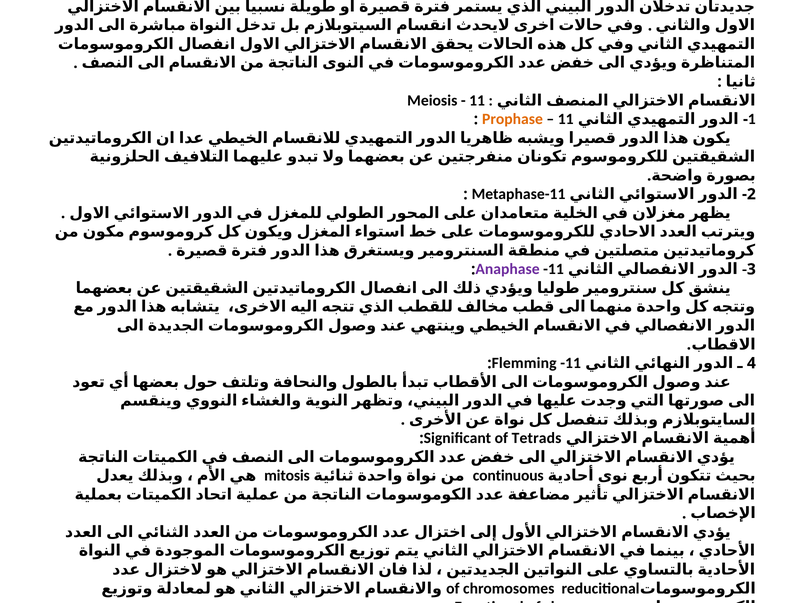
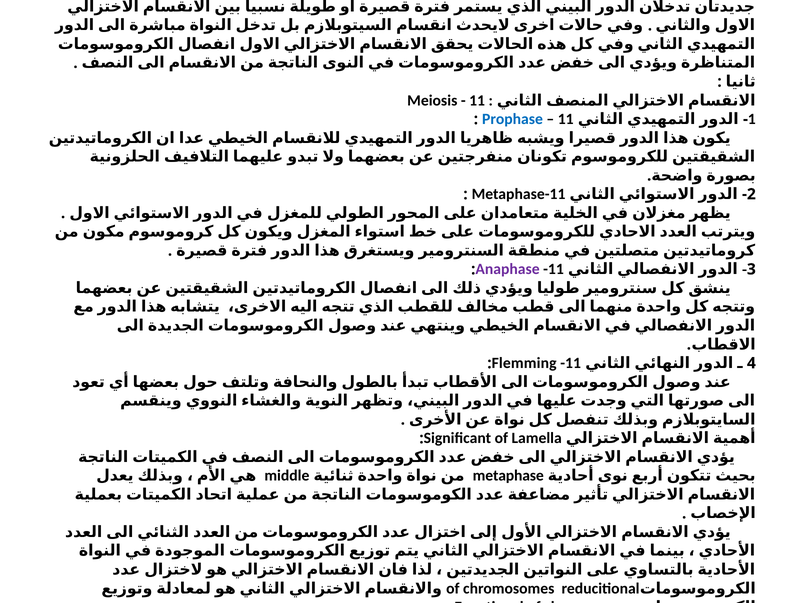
Prophase colour: orange -> blue (512, 119)
Tetrads: Tetrads -> Lamella (537, 438)
mitosis: mitosis -> middle (287, 476)
continuous: continuous -> metaphase (508, 476)
